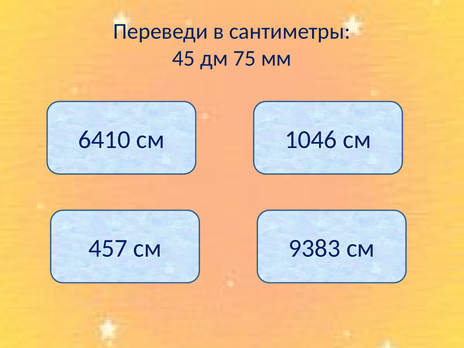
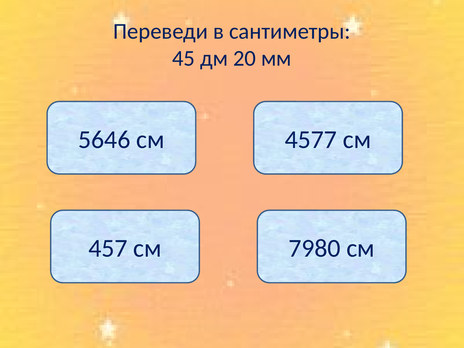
75: 75 -> 20 (245, 58)
6410: 6410 -> 5646 (104, 140)
1046: 1046 -> 4577 (311, 140)
9383: 9383 -> 7980 (315, 248)
